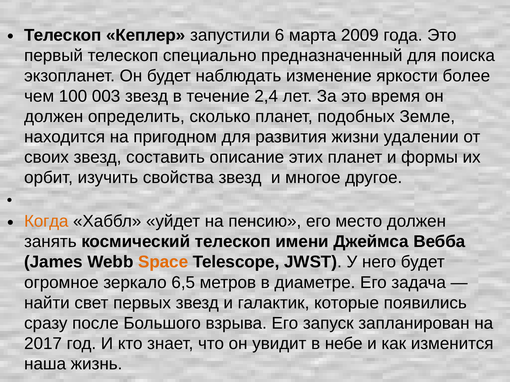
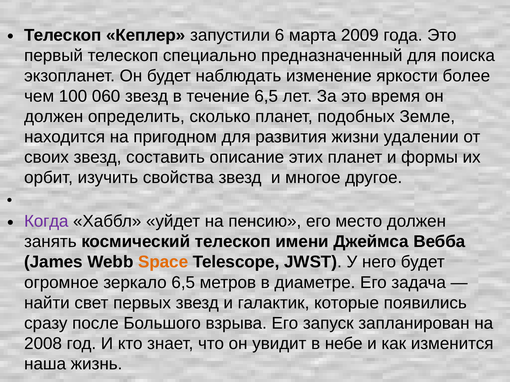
003: 003 -> 060 (106, 96)
течение 2,4: 2,4 -> 6,5 (266, 96)
Когда colour: orange -> purple (46, 222)
2017: 2017 -> 2008 (43, 344)
